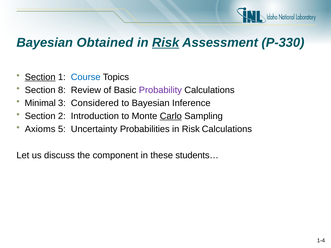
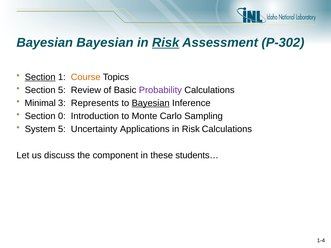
Bayesian Obtained: Obtained -> Bayesian (105, 43)
P-330: P-330 -> P-302 (283, 43)
Course colour: blue -> orange (86, 77)
Section 8: 8 -> 5 (62, 90)
Considered: Considered -> Represents (95, 103)
Bayesian underline: none -> present (151, 103)
2: 2 -> 0 (62, 116)
Carlo underline: present -> none (171, 116)
Axioms: Axioms -> System (40, 129)
Probabilities: Probabilities -> Applications (145, 129)
